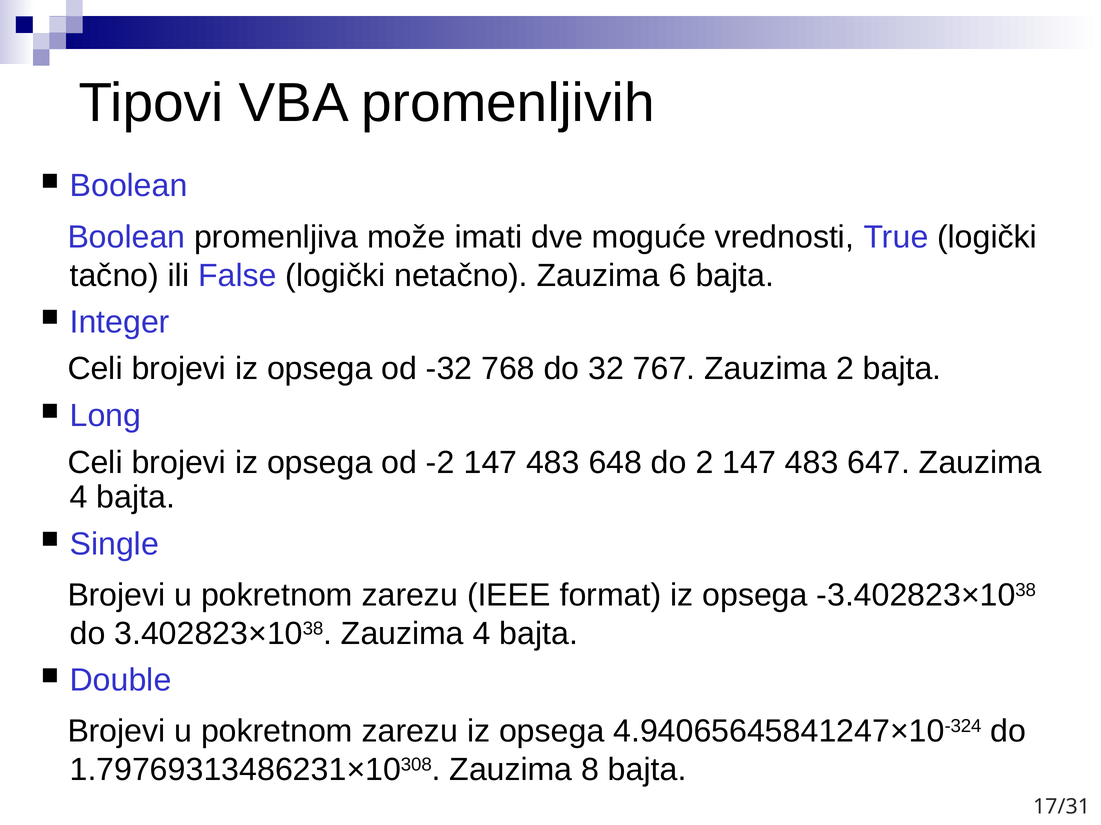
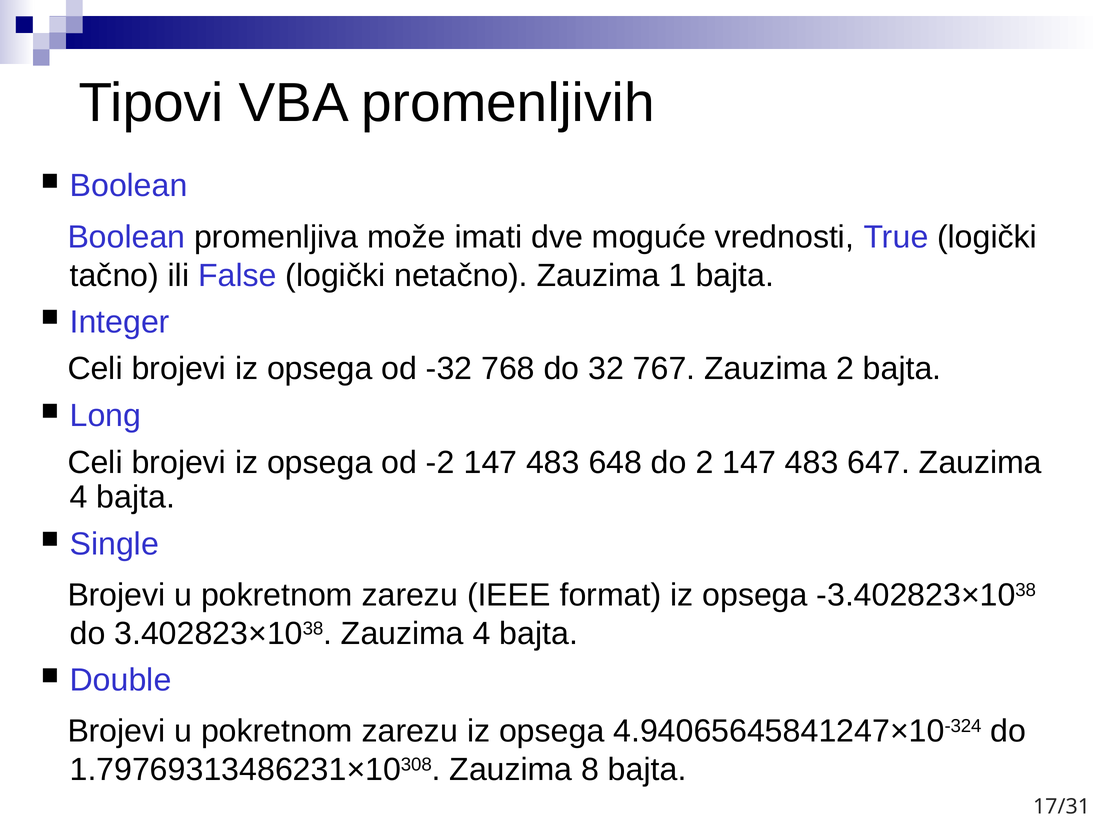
6: 6 -> 1 (678, 276)
